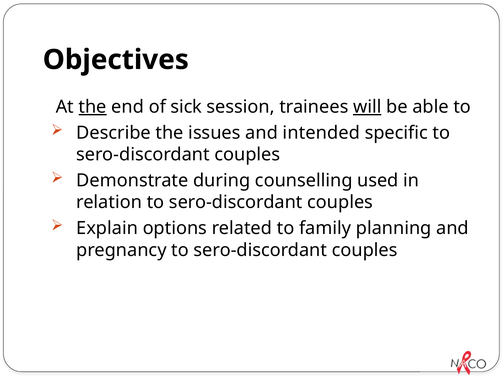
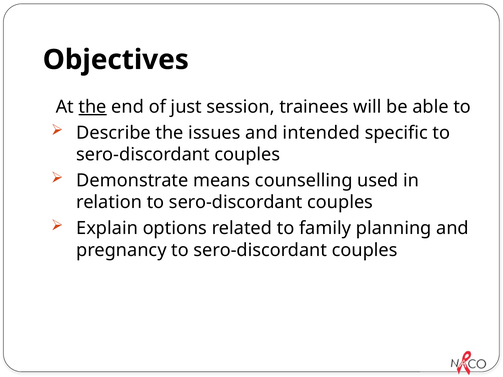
sick: sick -> just (186, 107)
will underline: present -> none (367, 107)
during: during -> means (222, 181)
